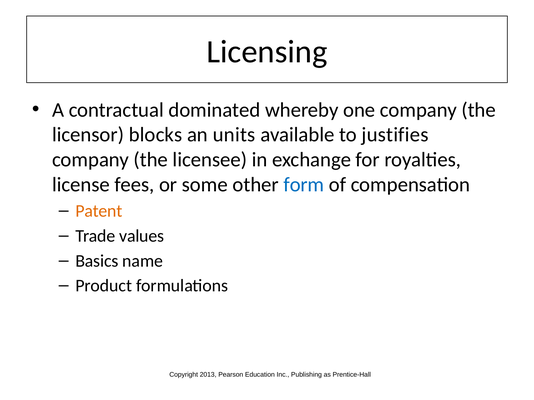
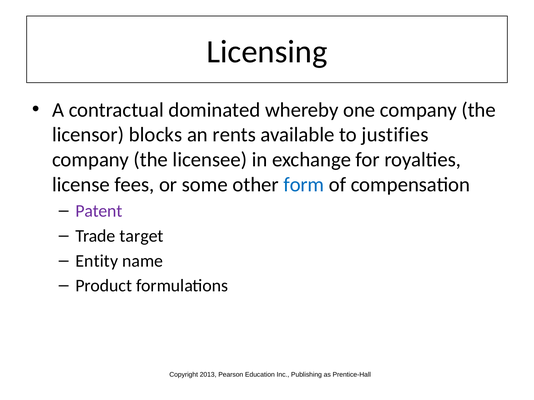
units: units -> rents (234, 135)
Patent colour: orange -> purple (99, 211)
values: values -> target (142, 236)
Basics: Basics -> Entity (97, 261)
